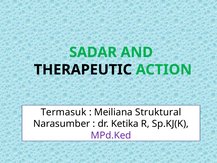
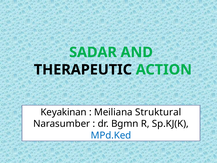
Termasuk: Termasuk -> Keyakinan (64, 112)
Ketika: Ketika -> Bgmn (125, 124)
MPd.Ked colour: purple -> blue (111, 135)
